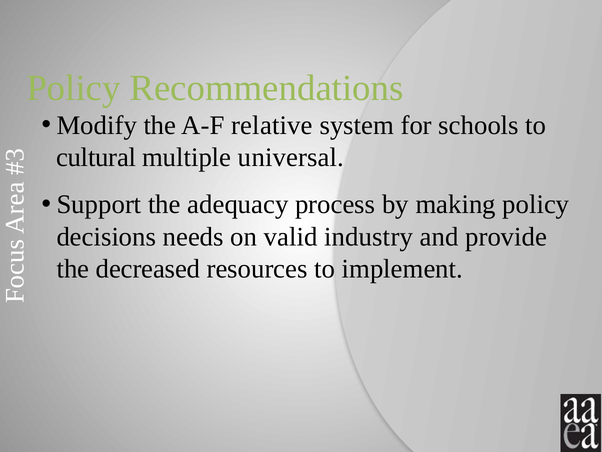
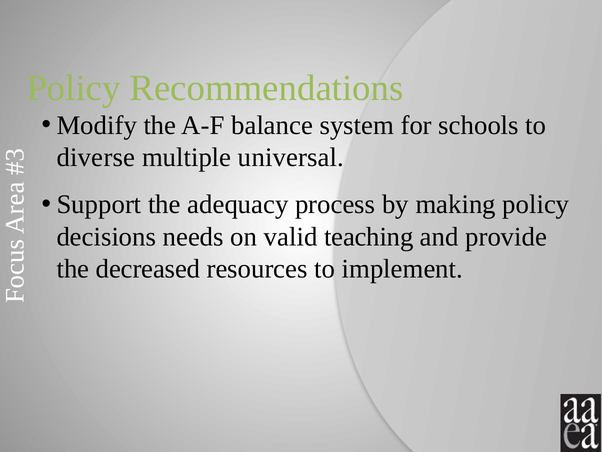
relative: relative -> balance (272, 125)
cultural: cultural -> diverse (96, 157)
industry: industry -> teaching (369, 236)
